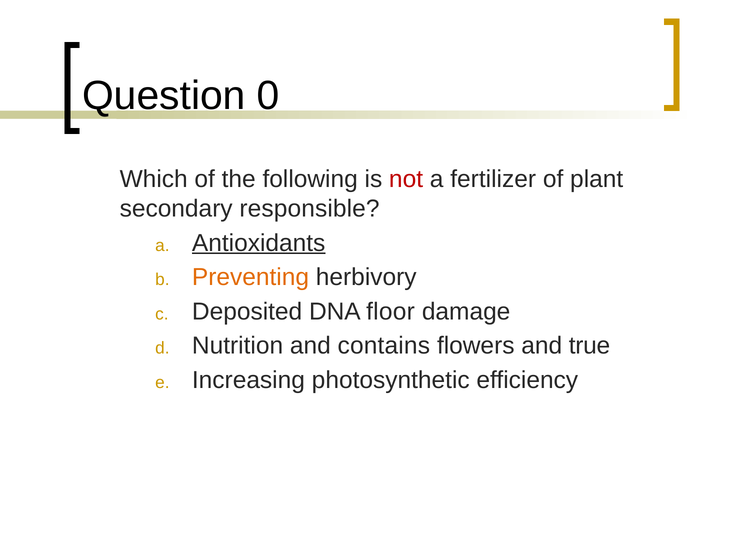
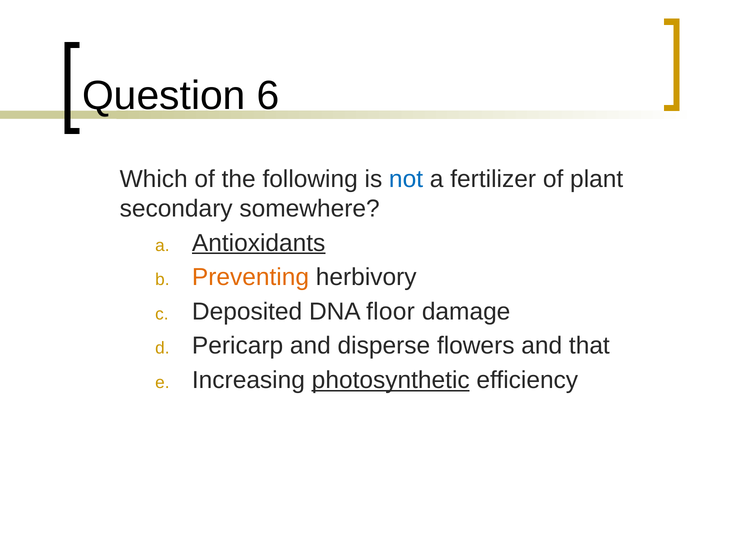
0: 0 -> 6 (268, 96)
not colour: red -> blue (406, 179)
responsible: responsible -> somewhere (310, 209)
Nutrition: Nutrition -> Pericarp (238, 346)
contains: contains -> disperse (384, 346)
true: true -> that (589, 346)
photosynthetic underline: none -> present (391, 380)
